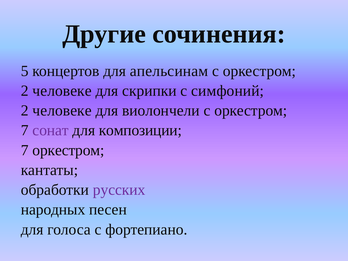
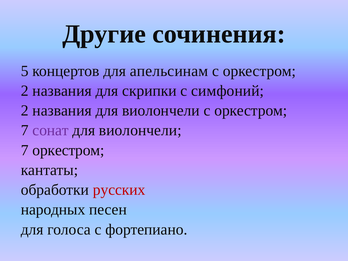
человеке: человеке -> названия (62, 91)
человеке: человеке -> названия (62, 111)
композиции: композиции -> виолончели (140, 130)
русских colour: purple -> red (119, 190)
